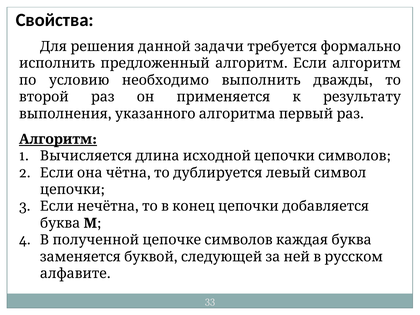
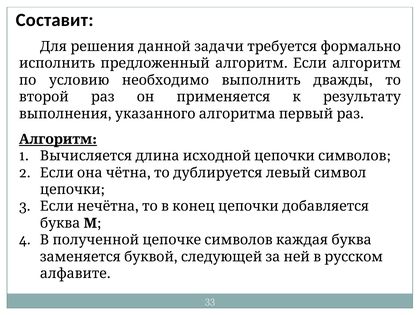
Свойства: Свойства -> Составит (55, 20)
